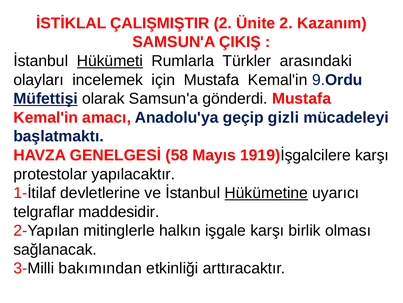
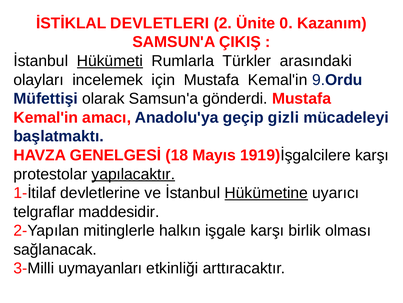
ÇALIŞMIŞTIR: ÇALIŞMIŞTIR -> DEVLETLERI (160, 23)
Ünite 2: 2 -> 0 (286, 23)
Müfettişi underline: present -> none (46, 98)
58: 58 -> 18 (177, 155)
yapılacaktır underline: none -> present (133, 174)
bakımından: bakımından -> uymayanları (100, 268)
